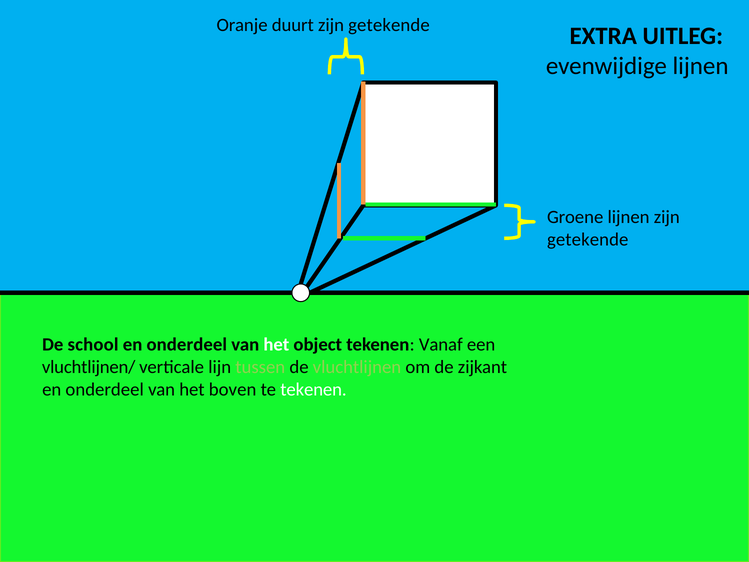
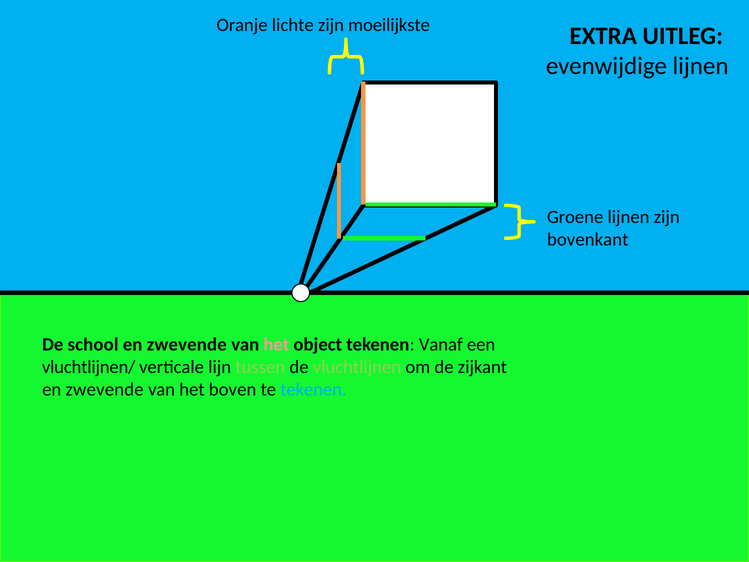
duurt: duurt -> lichte (293, 25)
getekende: getekende -> moeilijkste (389, 25)
getekende: getekende -> bovenkant (588, 239)
onderdeel: onderdeel -> zwevende (187, 344)
het colour: white -> pink (276, 344)
onderdeel: onderdeel -> zwevende (105, 389)
tekenen colour: white -> light blue (313, 389)
